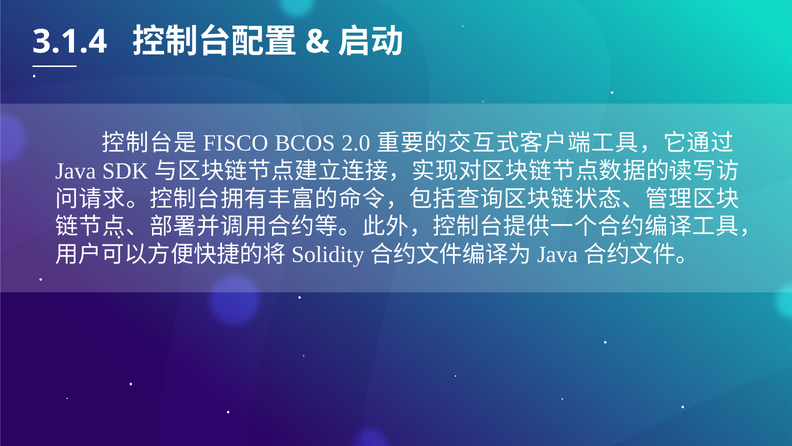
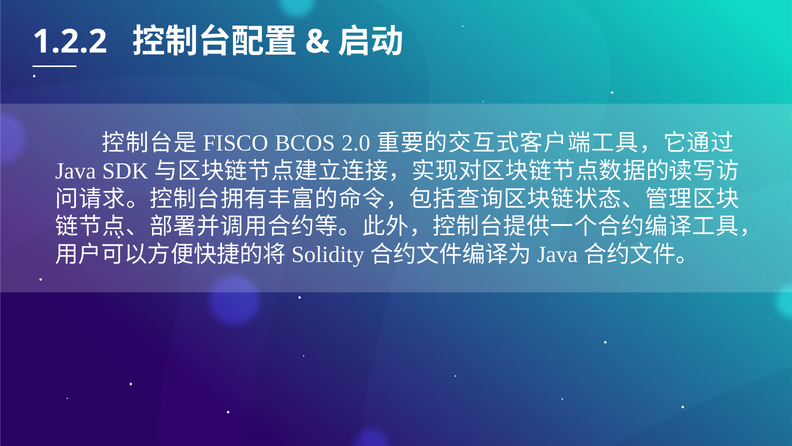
3.1.4: 3.1.4 -> 1.2.2 (70, 42)
